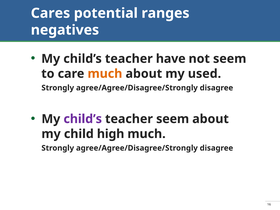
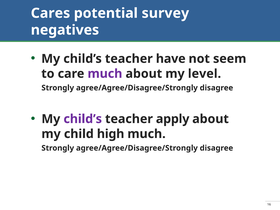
ranges: ranges -> survey (165, 13)
much colour: orange -> purple (105, 74)
used: used -> level (204, 74)
teacher seem: seem -> apply (173, 119)
